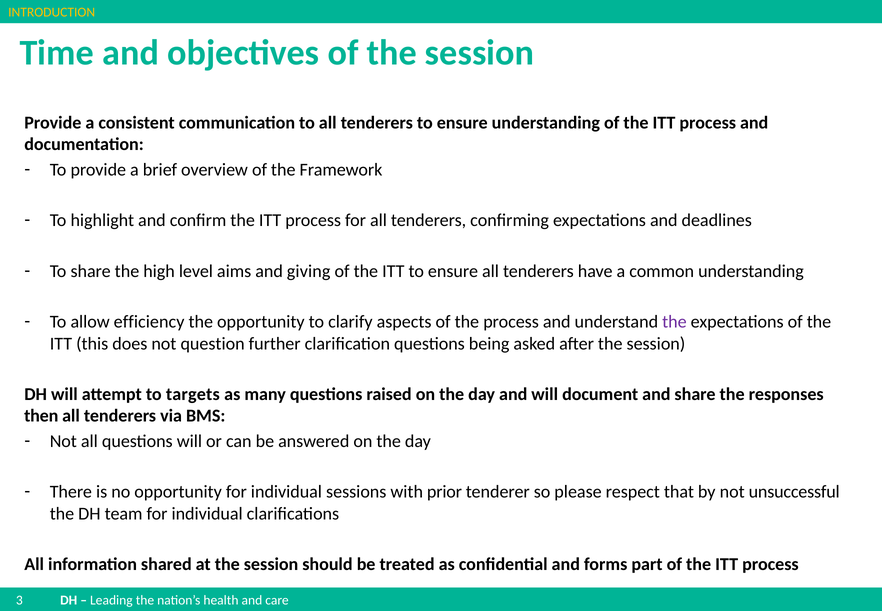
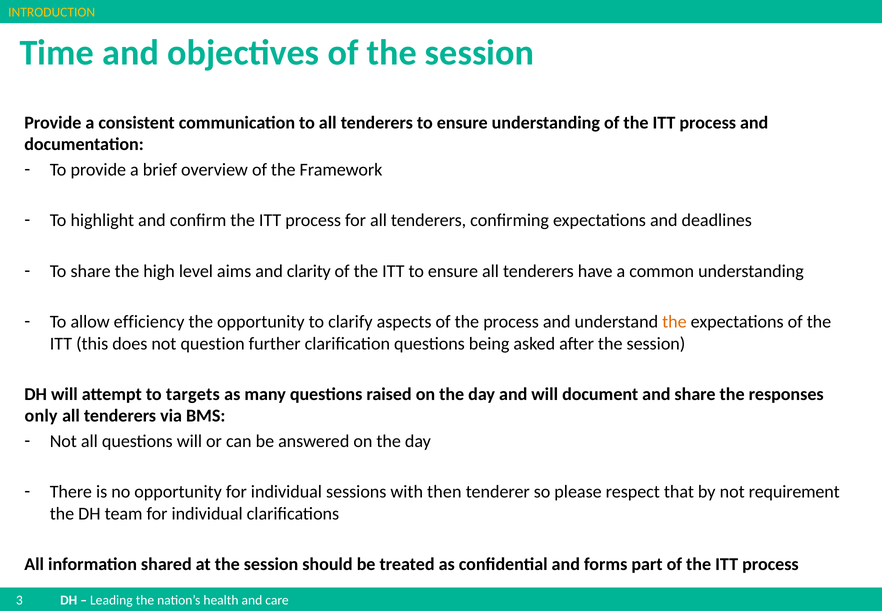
giving: giving -> clarity (309, 271)
the colour: purple -> orange (674, 322)
then: then -> only (41, 416)
prior: prior -> then (444, 492)
unsuccessful: unsuccessful -> requirement (794, 492)
